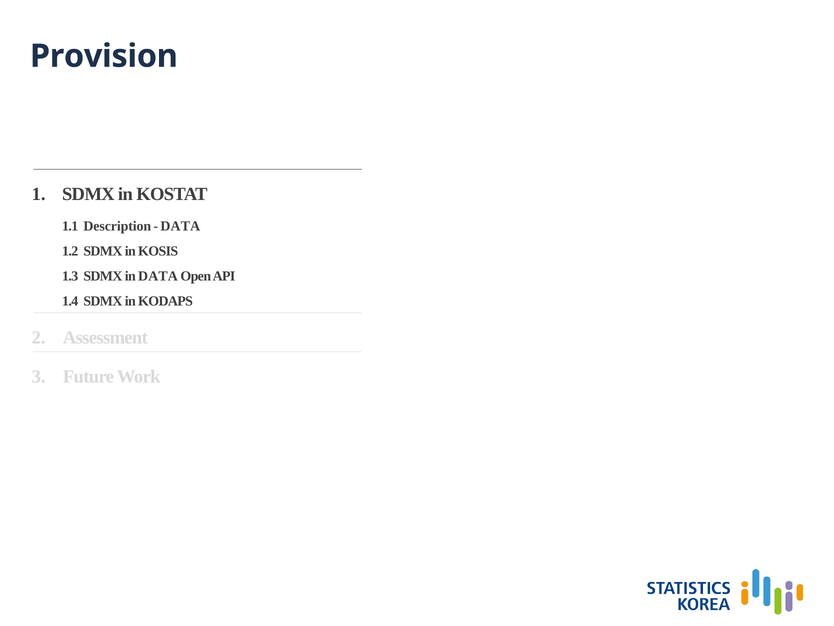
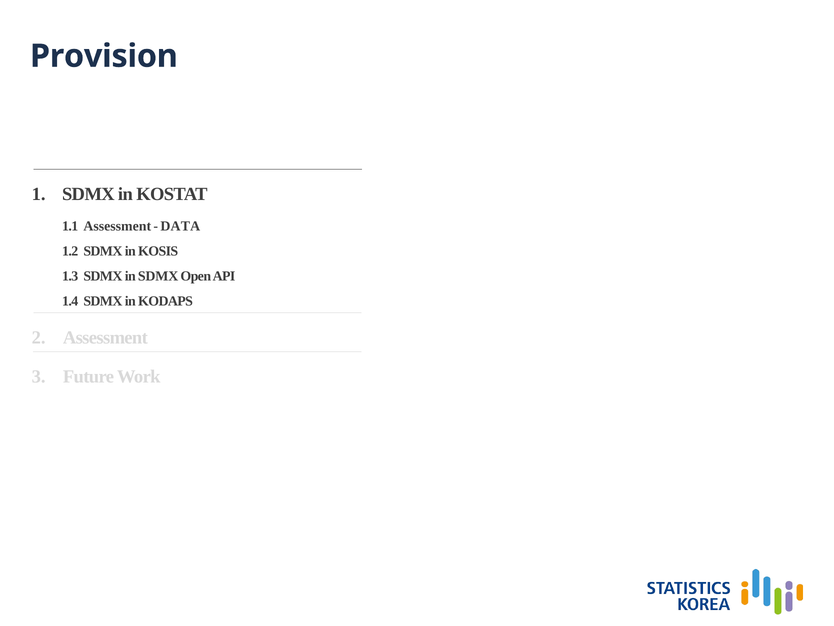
1.1 Description: Description -> Assessment (117, 226)
in DATA: DATA -> SDMX (158, 276)
